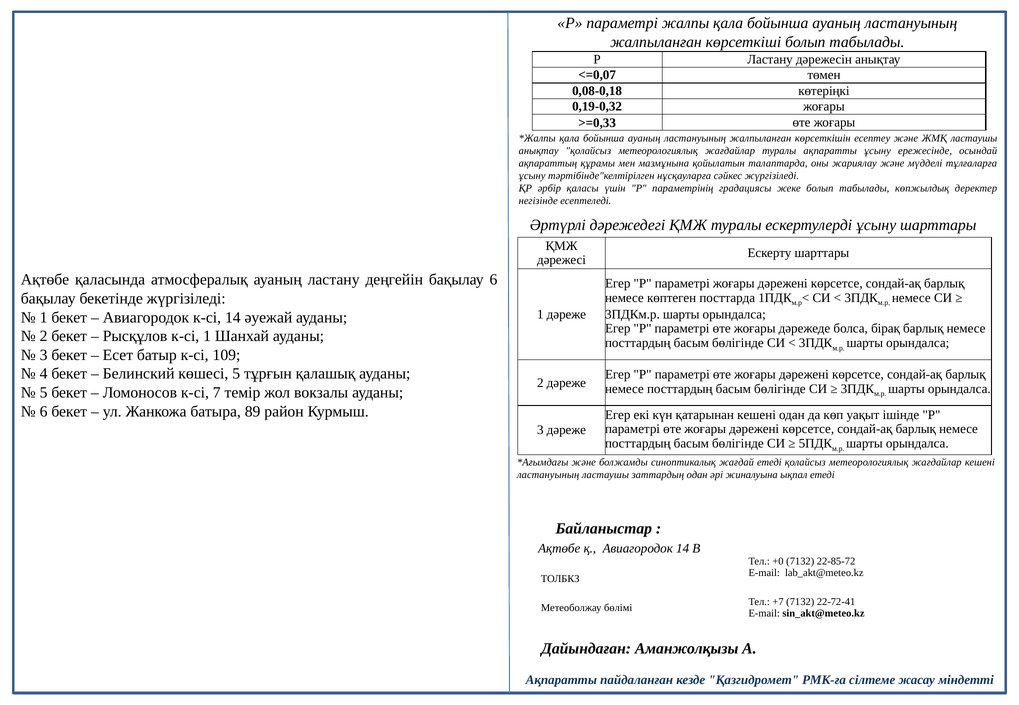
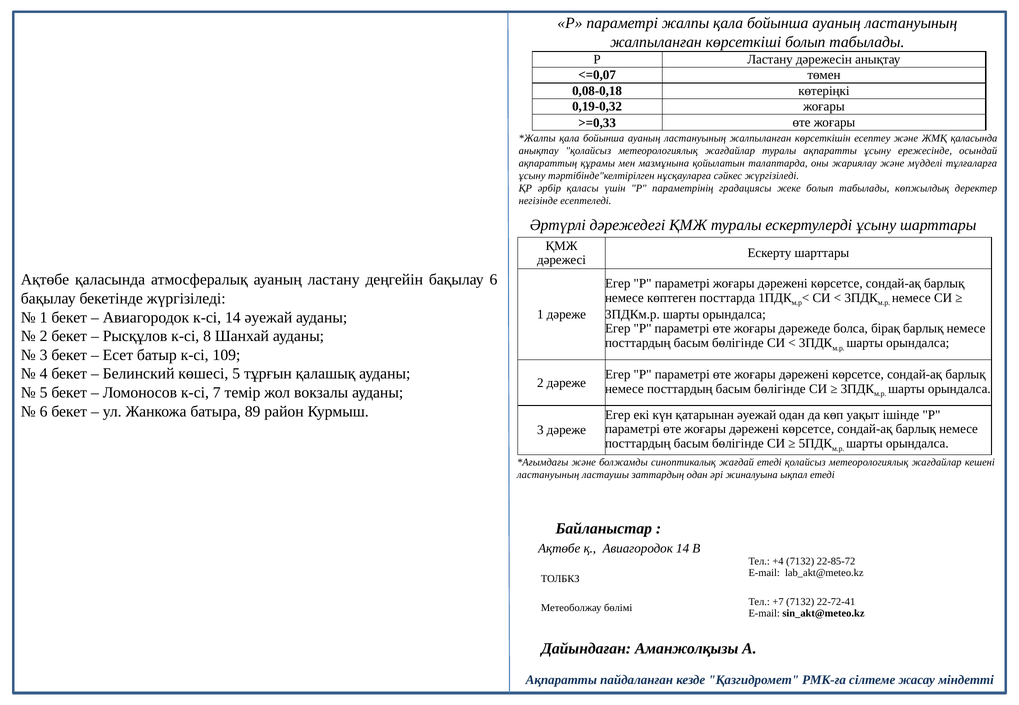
ЖМҚ ластаушы: ластаушы -> қаласында (974, 138)
к-сі 1: 1 -> 8 (207, 336)
қатарынан кешені: кешені -> әуежай (757, 415)
+0: +0 -> +4 (778, 562)
